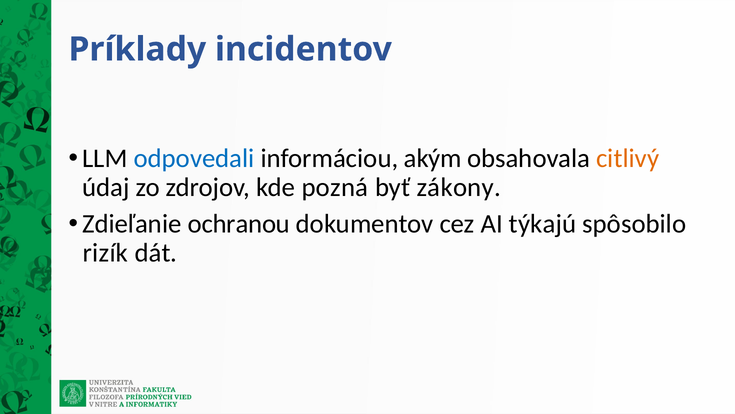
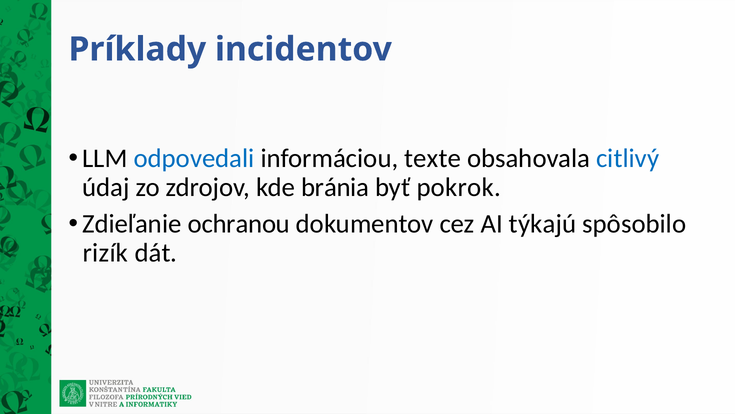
akým: akým -> texte (433, 158)
citlivý colour: orange -> blue (628, 158)
pozná: pozná -> bránia (335, 187)
zákony: zákony -> pokrok (459, 187)
